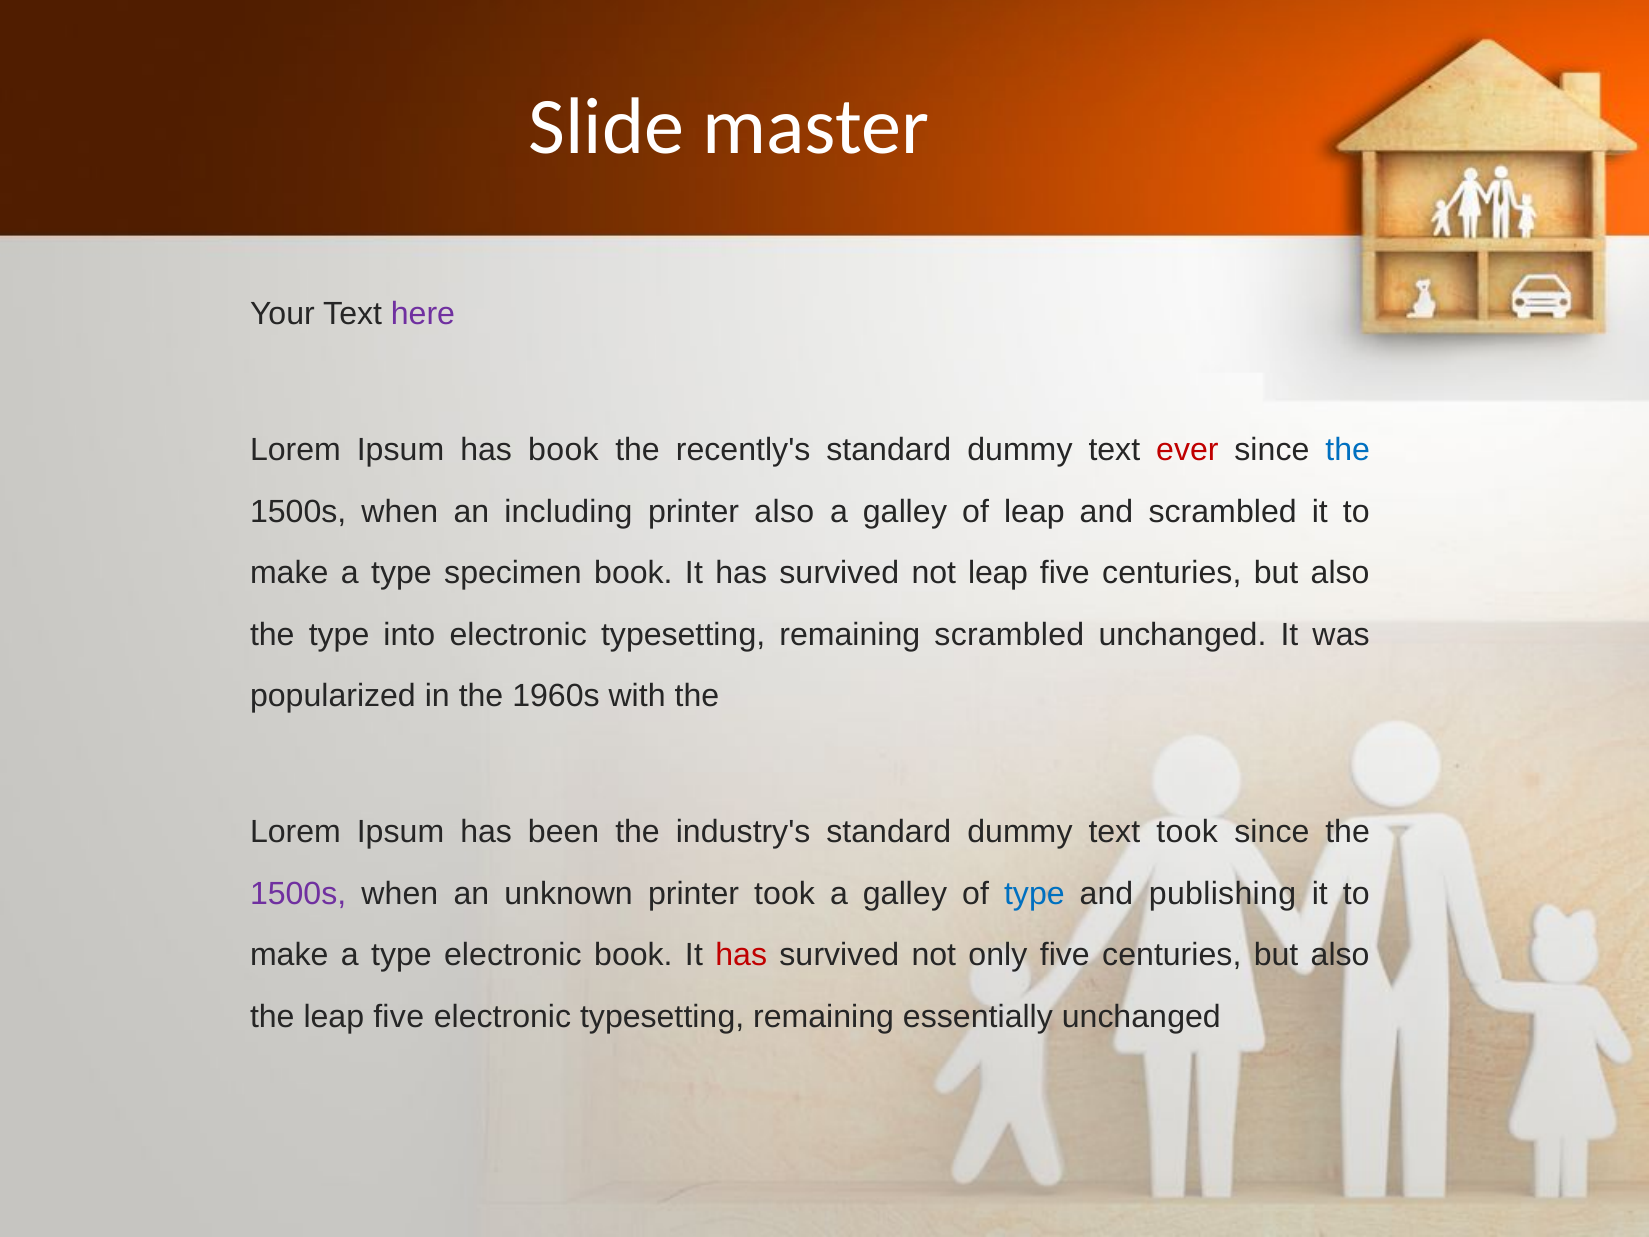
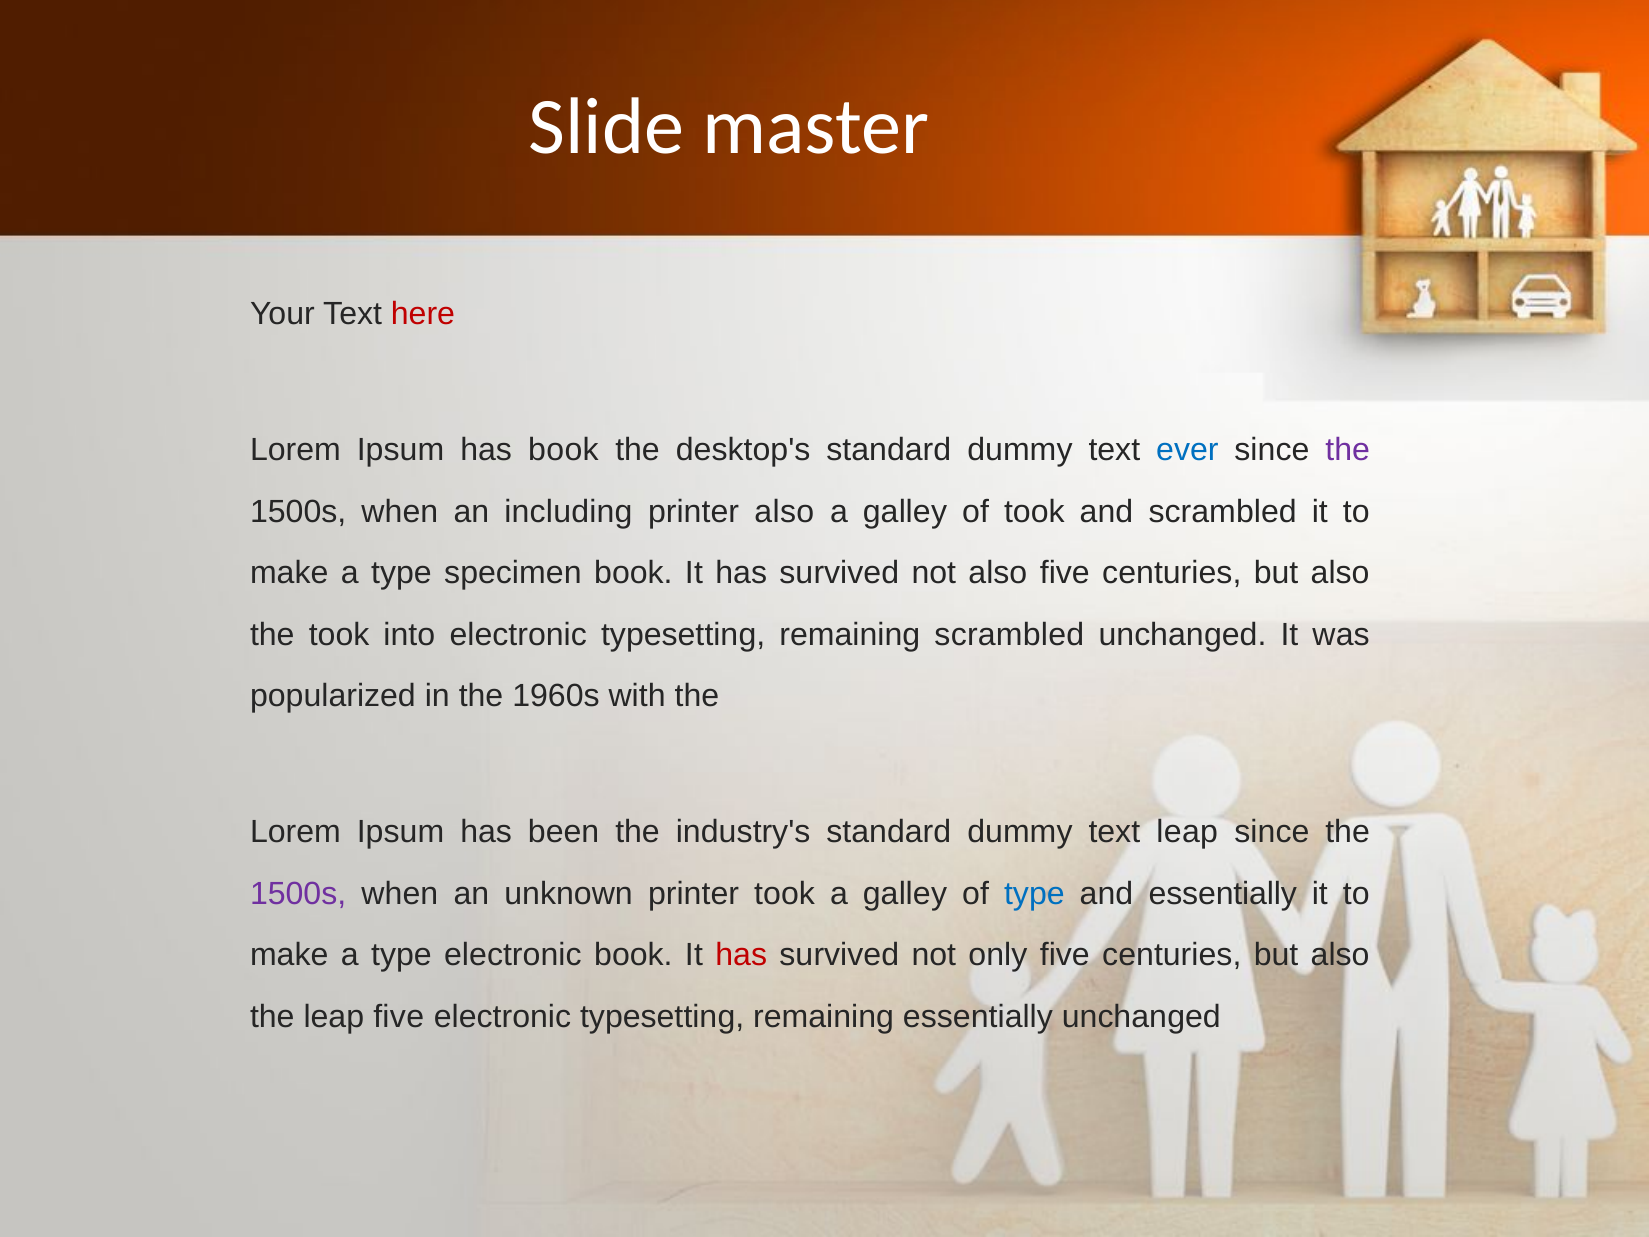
here colour: purple -> red (423, 314)
recently's: recently's -> desktop's (743, 450)
ever colour: red -> blue (1187, 450)
the colour: blue -> purple (1348, 450)
of leap: leap -> took (1034, 511)
not leap: leap -> also (998, 573)
the type: type -> took (339, 634)
text took: took -> leap (1187, 832)
and publishing: publishing -> essentially (1223, 894)
